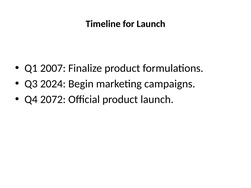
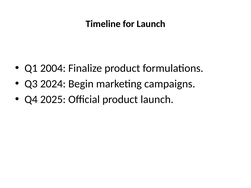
2007: 2007 -> 2004 (53, 68)
2072: 2072 -> 2025 (53, 100)
